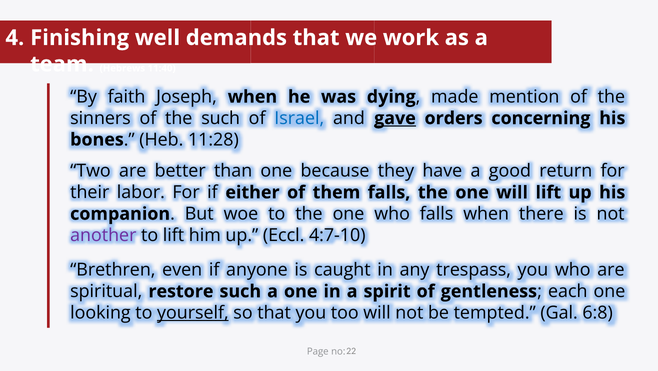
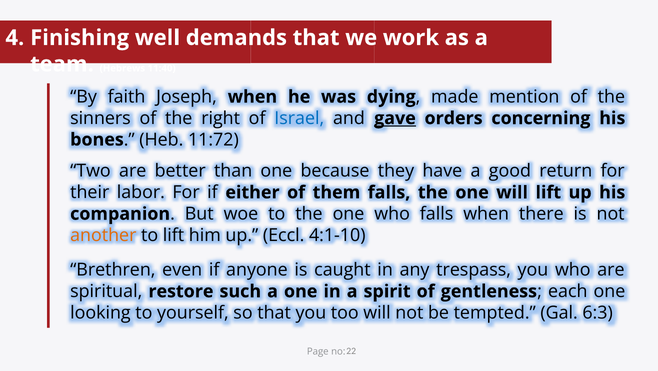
the such: such -> right (221, 118)
11:28: 11:28 -> 11:72 (213, 140)
another colour: purple -> orange (103, 235)
4:7-10: 4:7-10 -> 4:1-10 (337, 235)
yourself underline: present -> none (193, 313)
6:8: 6:8 -> 6:3 (598, 313)
